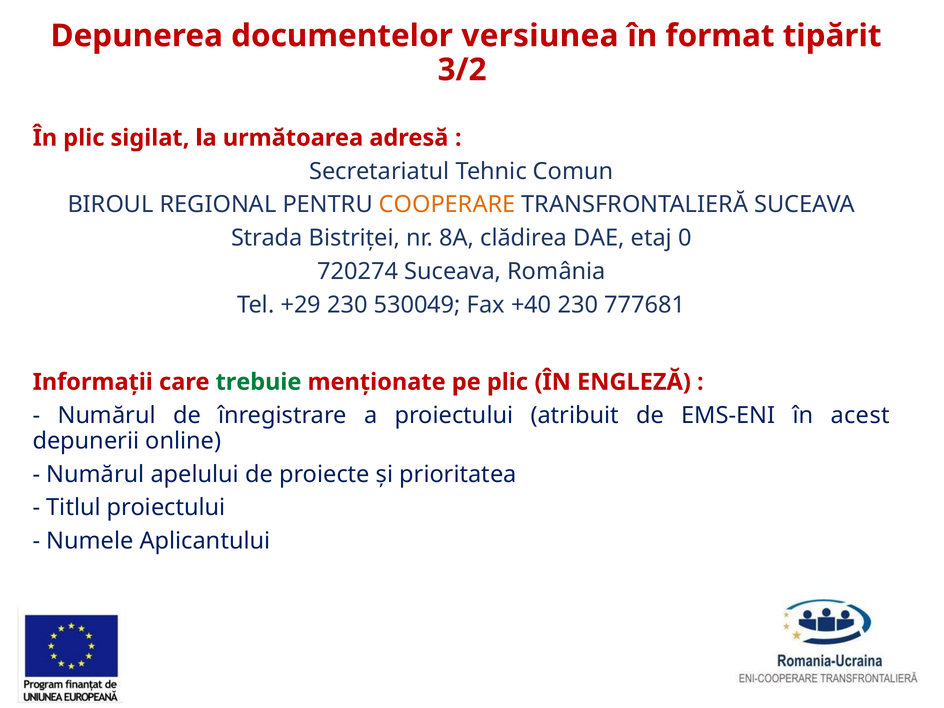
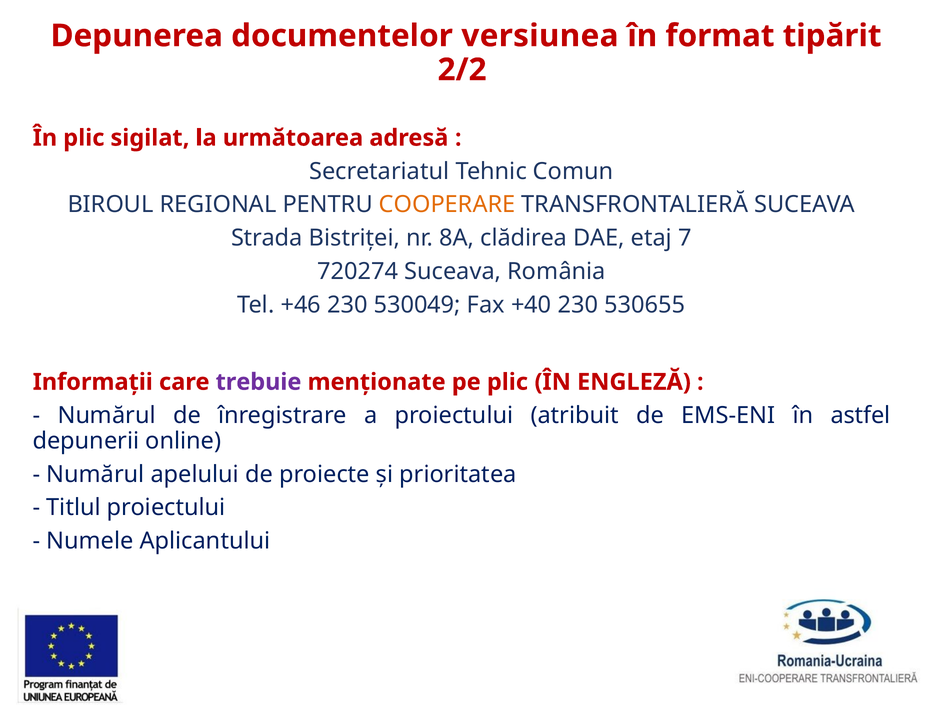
3/2: 3/2 -> 2/2 (462, 70)
0: 0 -> 7 (685, 238)
+29: +29 -> +46 (301, 305)
777681: 777681 -> 530655 (645, 305)
trebuie colour: green -> purple (259, 382)
acest: acest -> astfel (860, 415)
